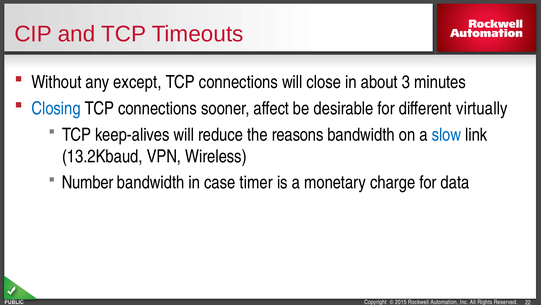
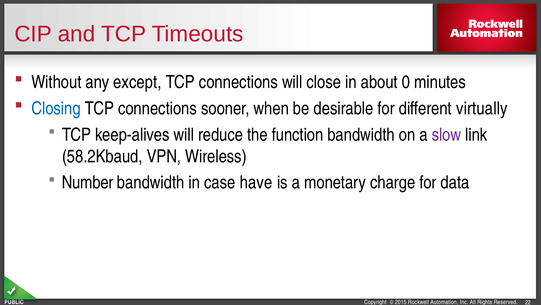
3: 3 -> 0 (406, 82)
affect: affect -> when (271, 108)
reasons: reasons -> function (298, 134)
slow colour: blue -> purple (446, 134)
13.2Kbaud: 13.2Kbaud -> 58.2Kbaud (102, 156)
timer: timer -> have (256, 182)
